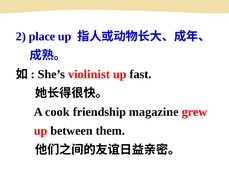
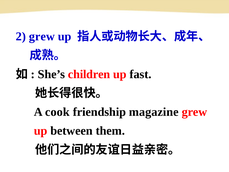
2 place: place -> grew (42, 36)
violinist: violinist -> children (89, 74)
